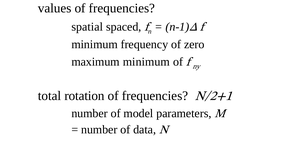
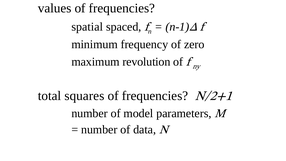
maximum minimum: minimum -> revolution (146, 62)
rotation: rotation -> squares (84, 96)
